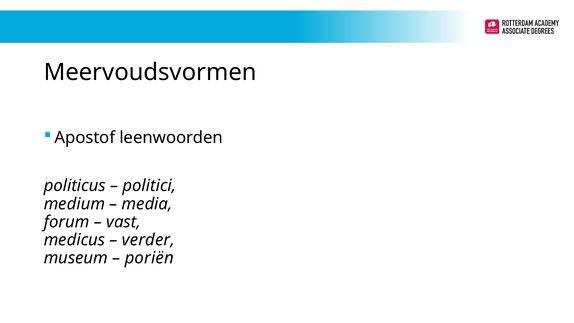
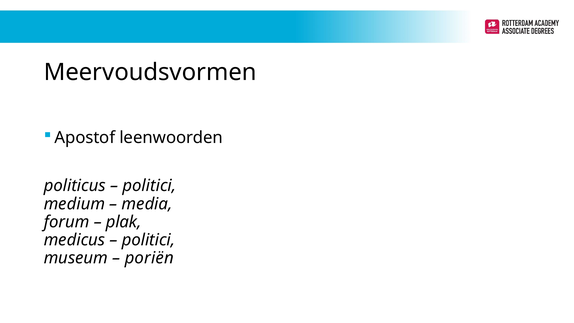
vast: vast -> plak (124, 222)
verder: verder -> politici (148, 240)
